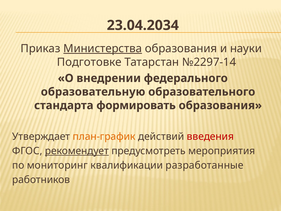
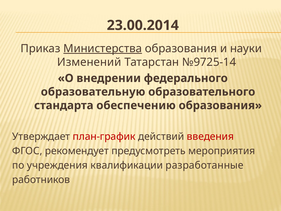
23.04.2034: 23.04.2034 -> 23.00.2014 (143, 25)
Подготовке: Подготовке -> Изменений (89, 62)
№2297-14: №2297-14 -> №9725-14 (209, 62)
формировать: формировать -> обеспечению (136, 105)
план-график colour: orange -> red (104, 136)
рекомендует underline: present -> none (77, 151)
мониторинг: мониторинг -> учреждения (57, 165)
